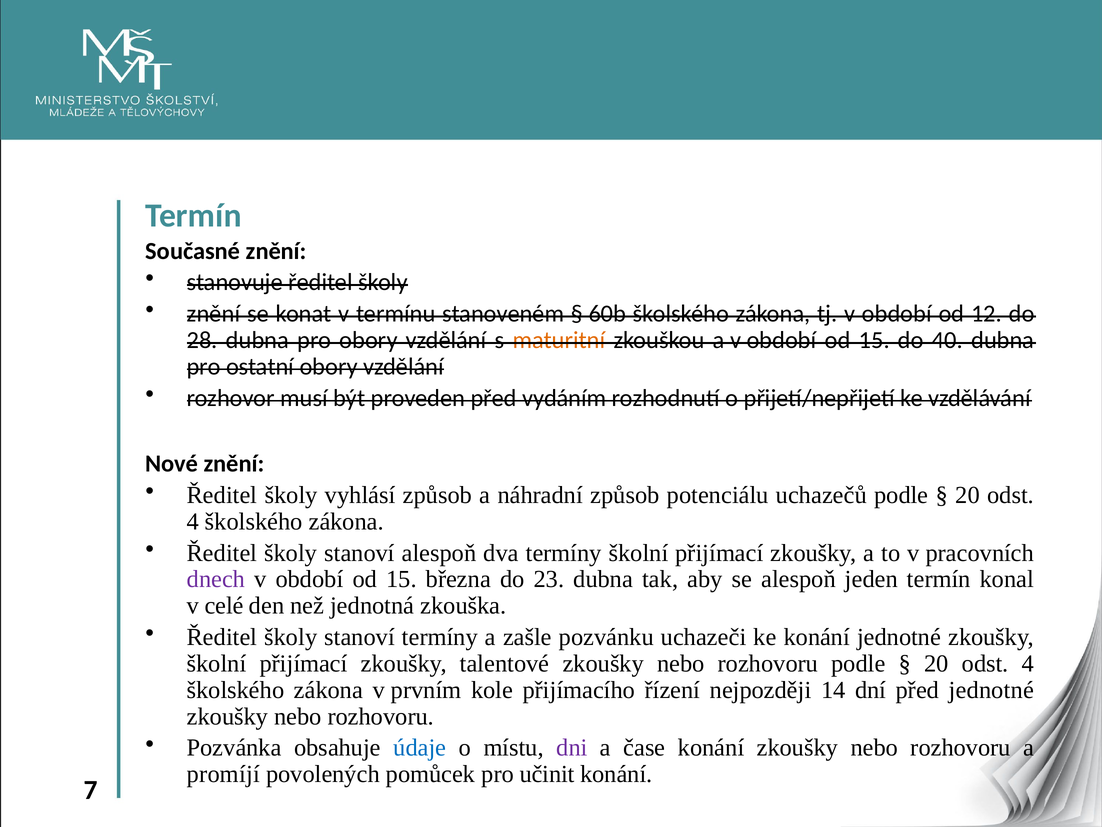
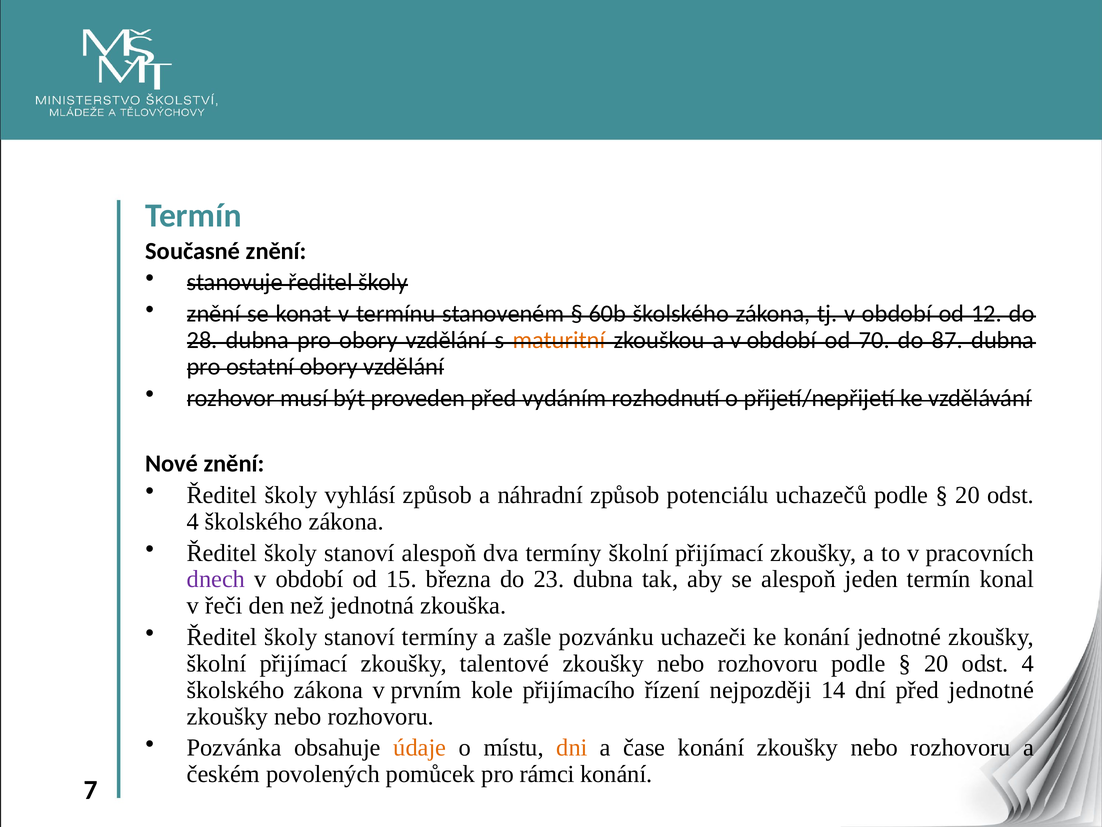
15: 15 -> 70 (874, 340)
40: 40 -> 87 (947, 340)
celé: celé -> řeči (224, 605)
údaje colour: blue -> orange (420, 747)
dni colour: purple -> orange (572, 747)
promíjí: promíjí -> českém (223, 774)
učinit: učinit -> rámci (547, 774)
